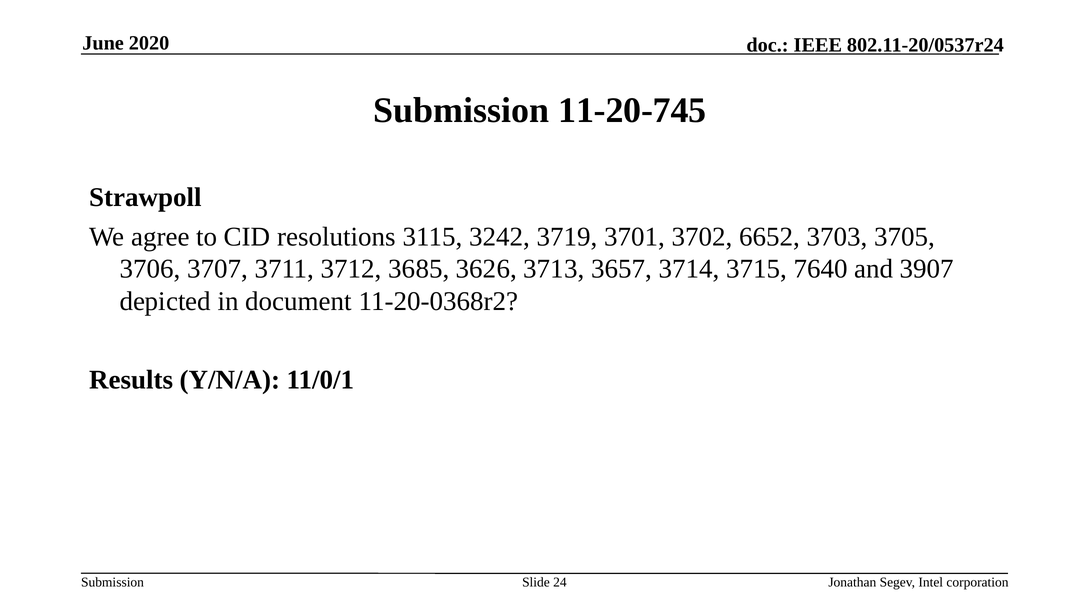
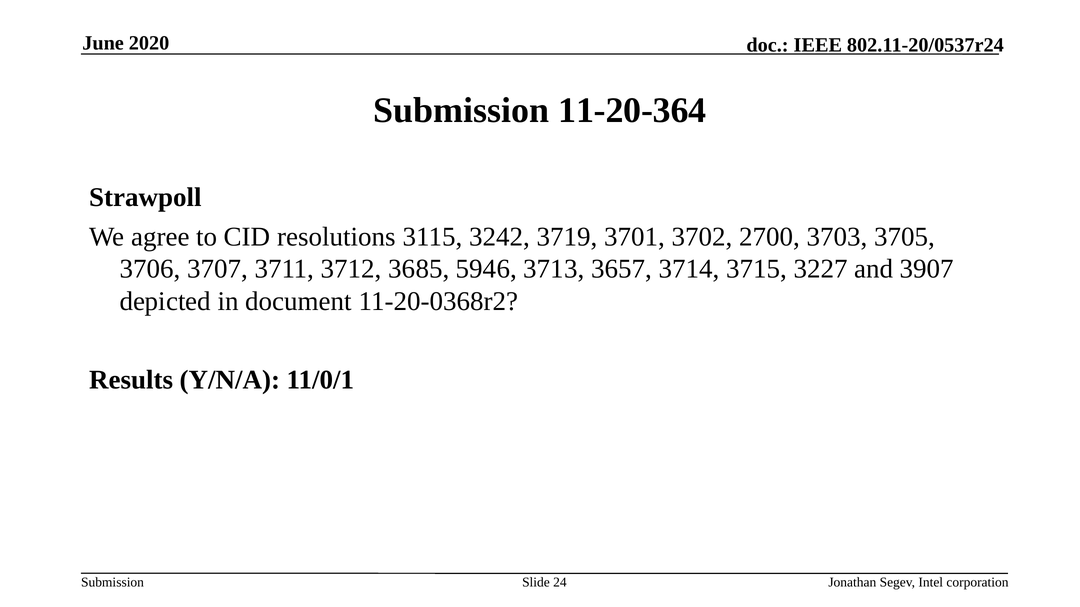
11-20-745: 11-20-745 -> 11-20-364 (632, 110)
6652: 6652 -> 2700 (770, 237)
3626: 3626 -> 5946 (486, 269)
7640: 7640 -> 3227 (821, 269)
